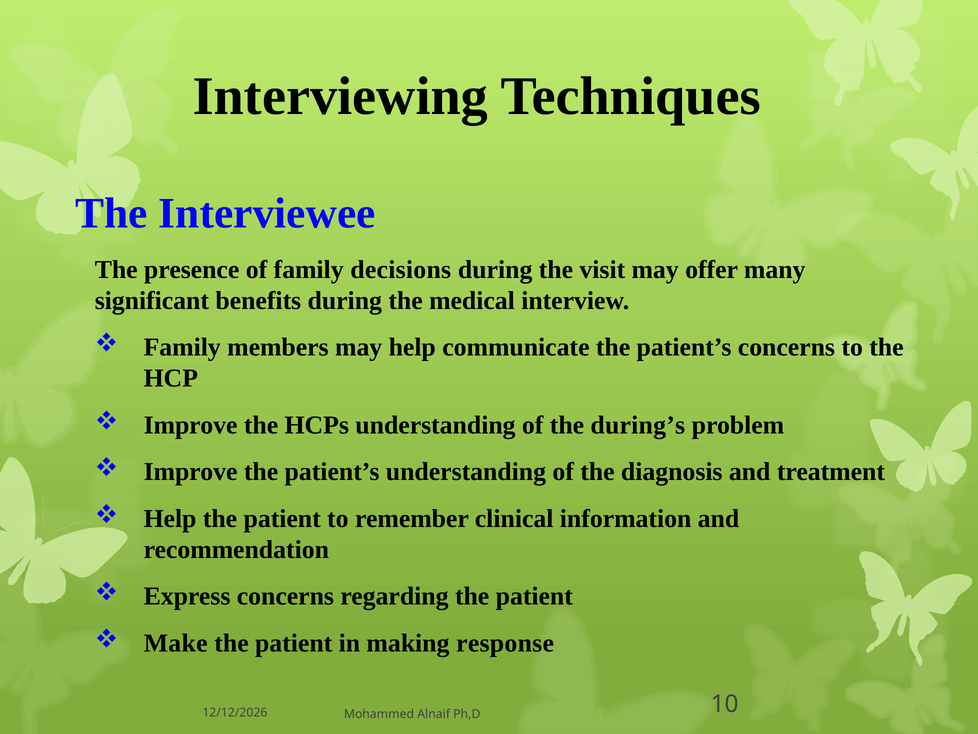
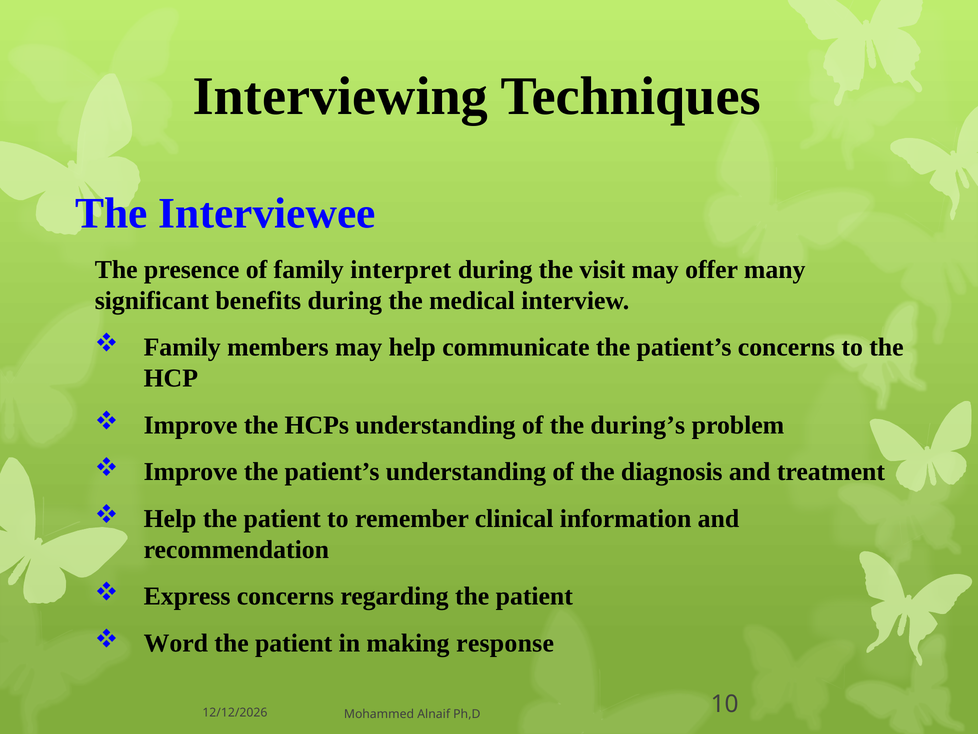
decisions: decisions -> interpret (401, 269)
Make: Make -> Word (176, 643)
